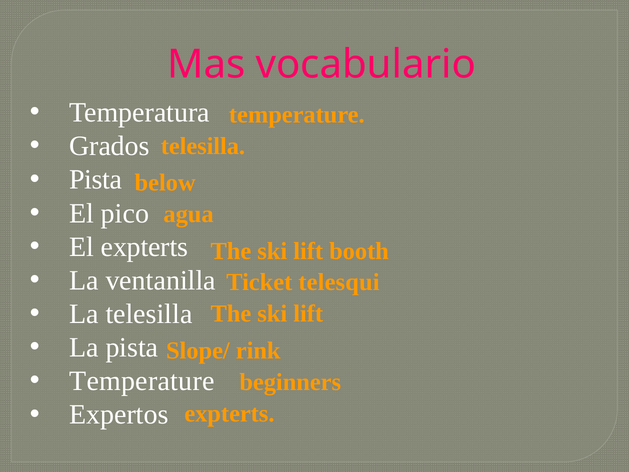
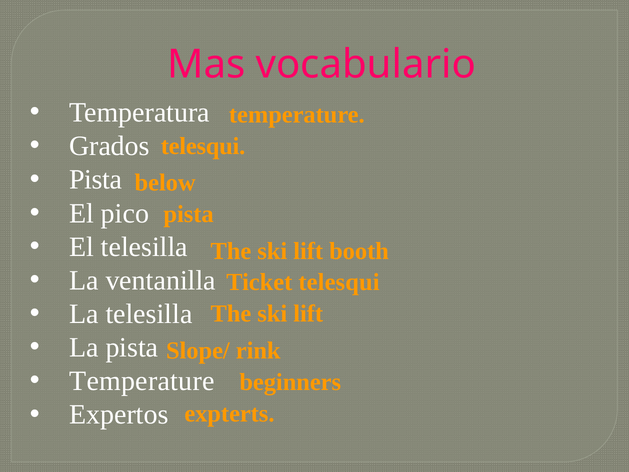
telesilla: telesilla -> telesqui (203, 146)
agua: agua -> pista (189, 214)
El expterts: expterts -> telesilla (144, 247)
